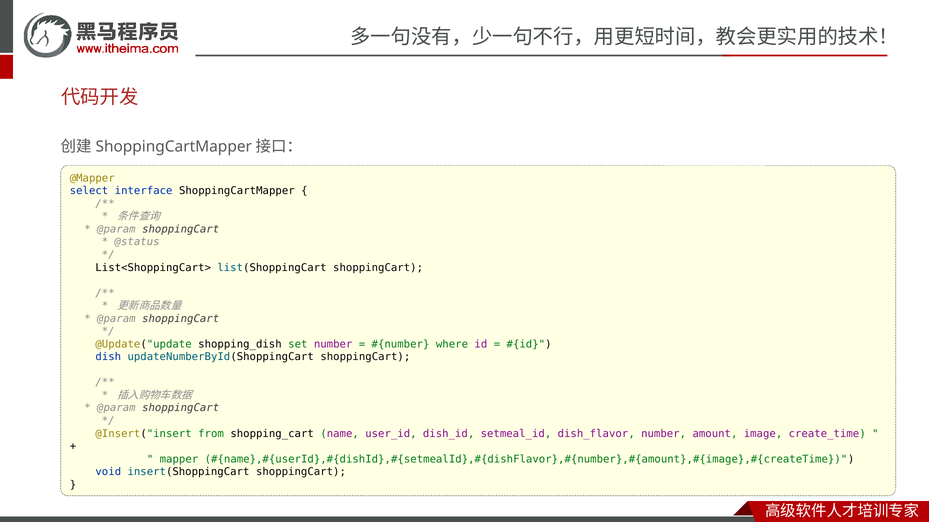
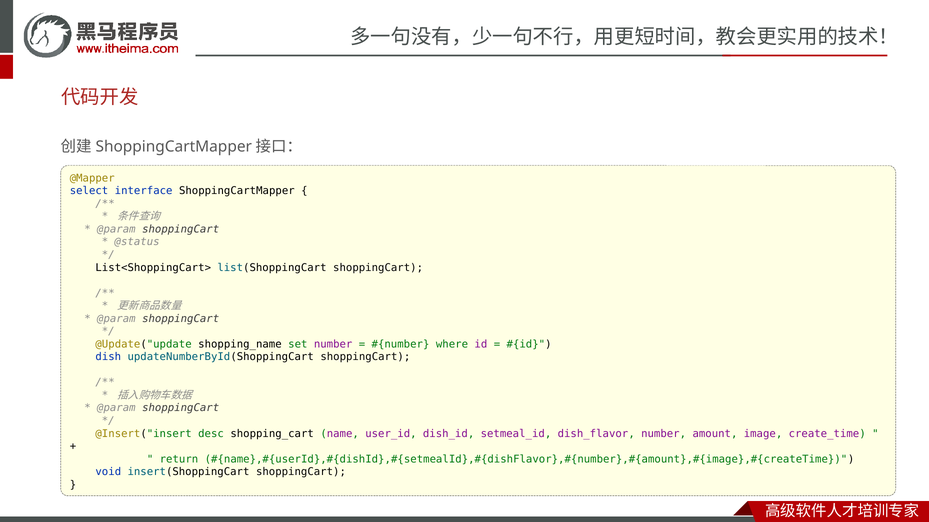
shopping_dish: shopping_dish -> shopping_name (240, 345)
from: from -> desc (211, 434)
mapper: mapper -> return (179, 460)
